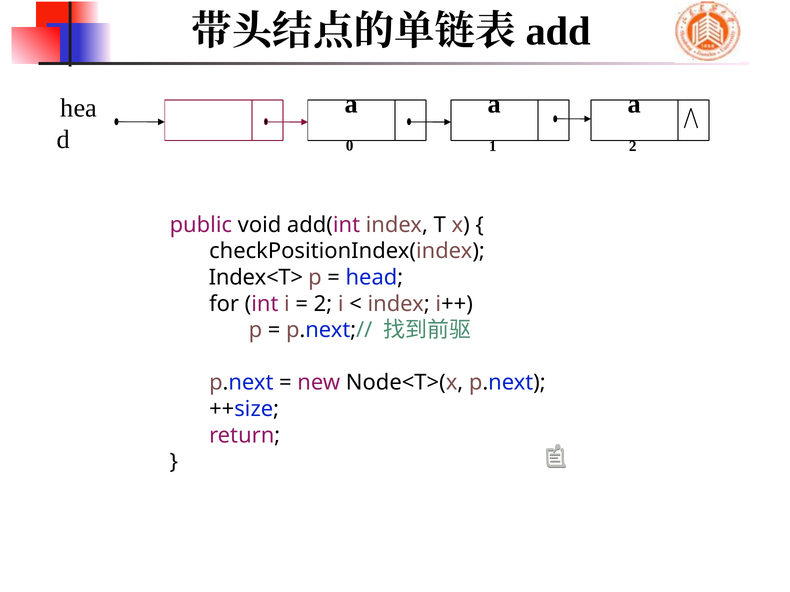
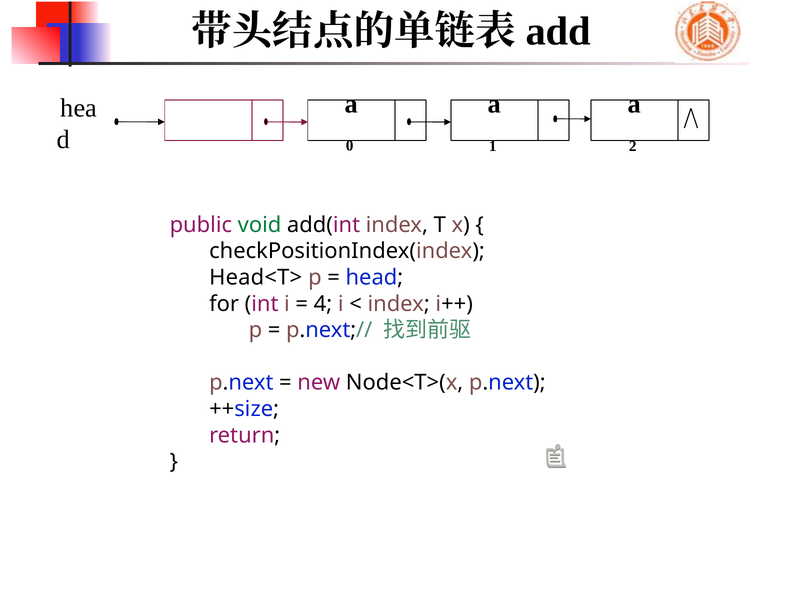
void colour: black -> green (260, 225)
Index<T>: Index<T> -> Head<T> (256, 278)
2: 2 -> 4 (323, 304)
